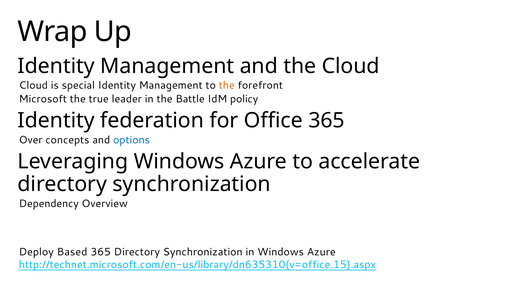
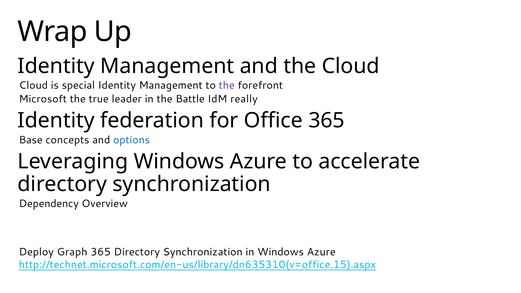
the colour: orange -> purple (227, 85)
policy: policy -> really (244, 99)
Over: Over -> Base (31, 140)
Based: Based -> Graph (72, 252)
